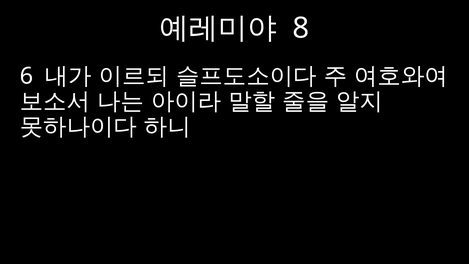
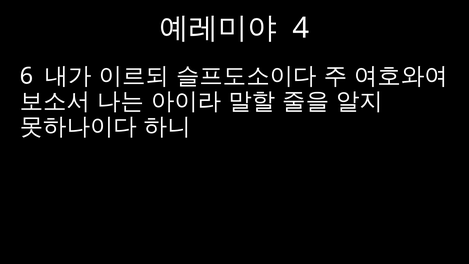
8: 8 -> 4 (301, 28)
